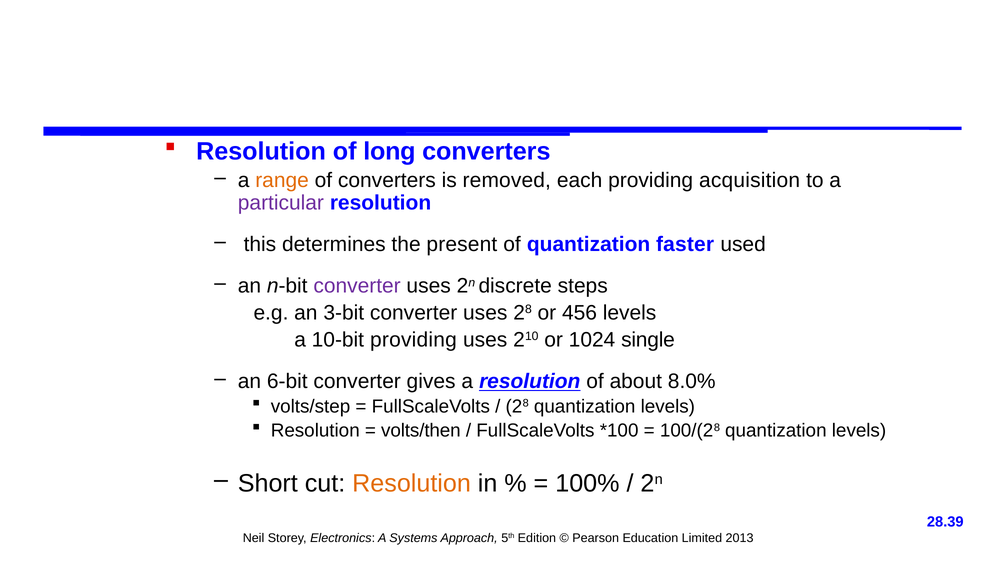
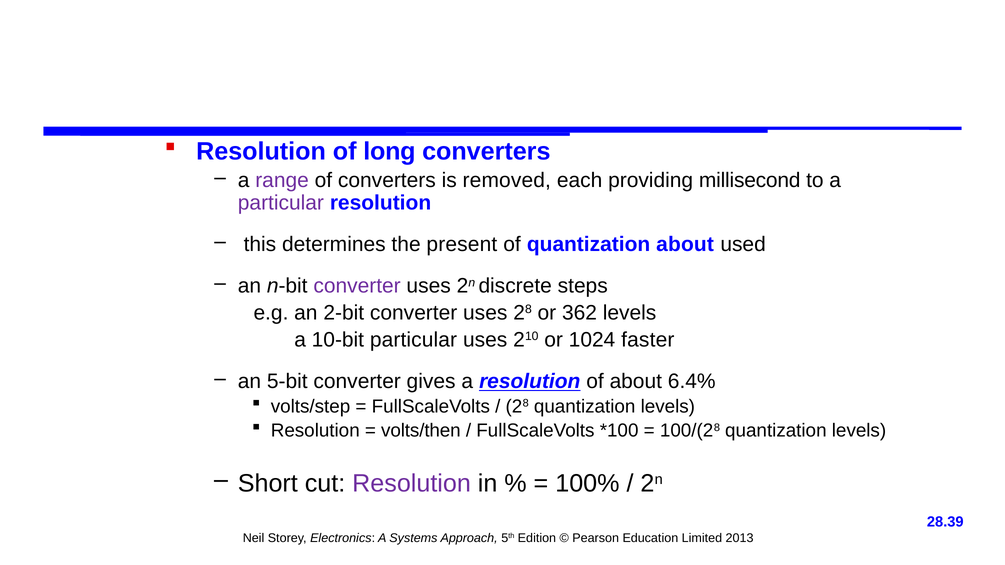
range colour: orange -> purple (282, 181)
acquisition: acquisition -> millisecond (750, 181)
quantization faster: faster -> about (685, 245)
3-bit: 3-bit -> 2-bit (344, 313)
456: 456 -> 362 (579, 313)
10-bit providing: providing -> particular (413, 340)
single: single -> faster (648, 340)
6-bit: 6-bit -> 5-bit (287, 381)
8.0%: 8.0% -> 6.4% (692, 381)
Resolution colour: orange -> purple (412, 484)
